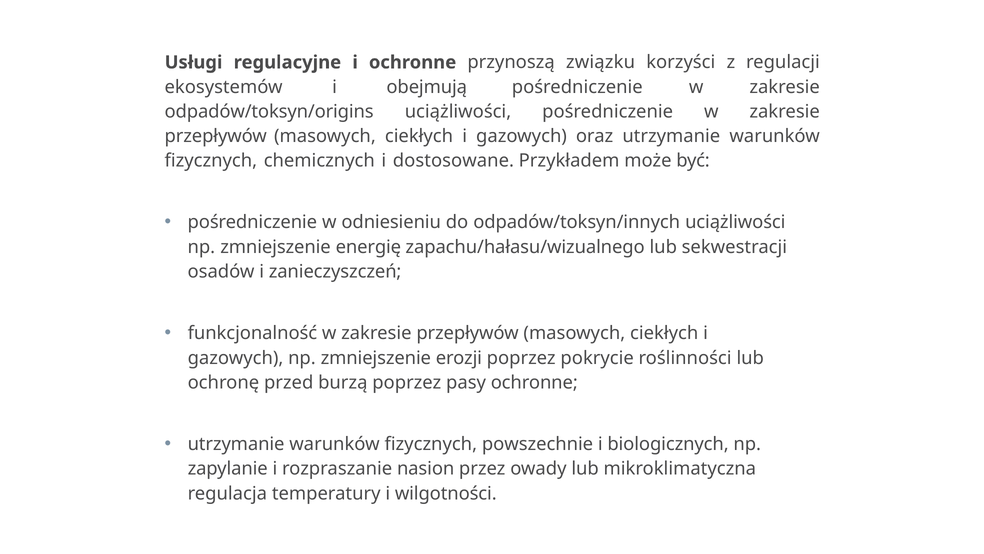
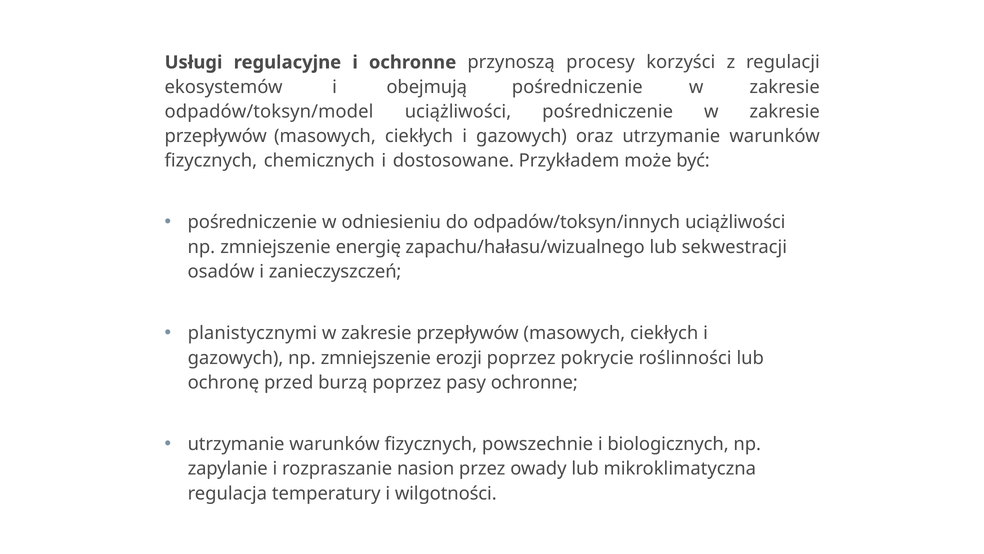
związku: związku -> procesy (601, 62)
odpadów/toksyn/origins: odpadów/toksyn/origins -> odpadów/toksyn/model (269, 111)
funkcjonalność: funkcjonalność -> planistycznymi (252, 333)
